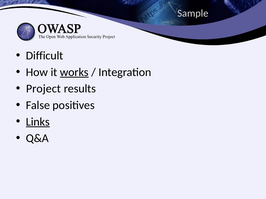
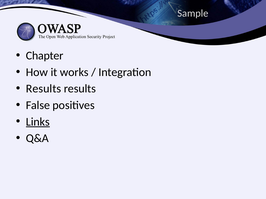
Difficult: Difficult -> Chapter (45, 56)
works underline: present -> none (74, 72)
Project: Project -> Results (44, 89)
